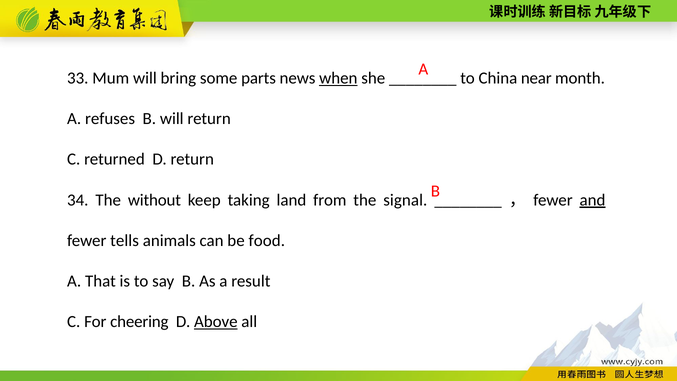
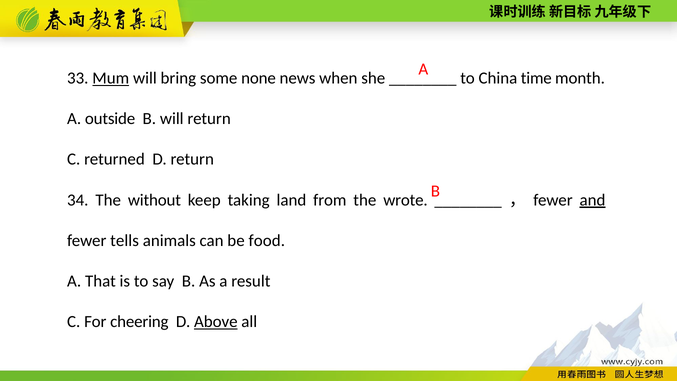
Mum underline: none -> present (111, 78)
parts: parts -> none (259, 78)
when underline: present -> none (338, 78)
near: near -> time (536, 78)
refuses: refuses -> outside (110, 119)
signal: signal -> wrote (405, 200)
